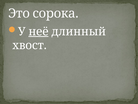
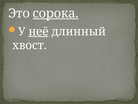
сорока underline: none -> present (56, 13)
